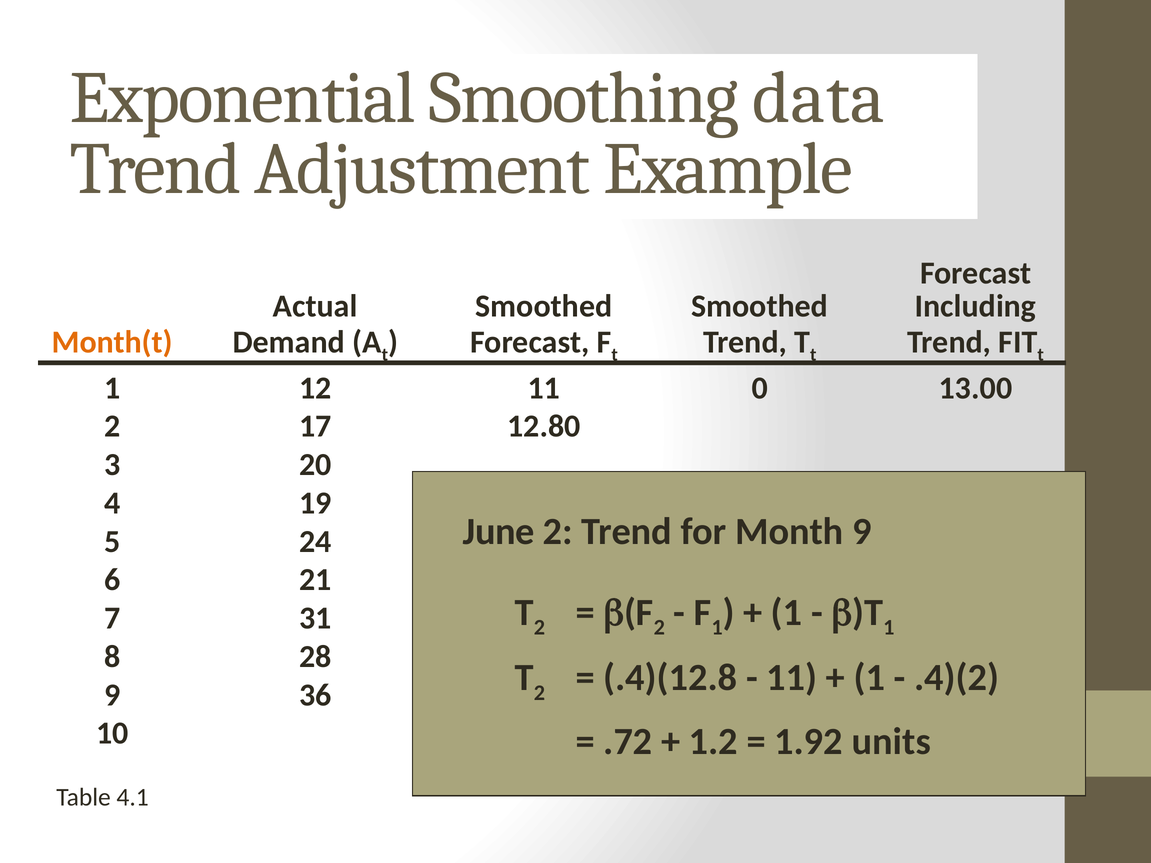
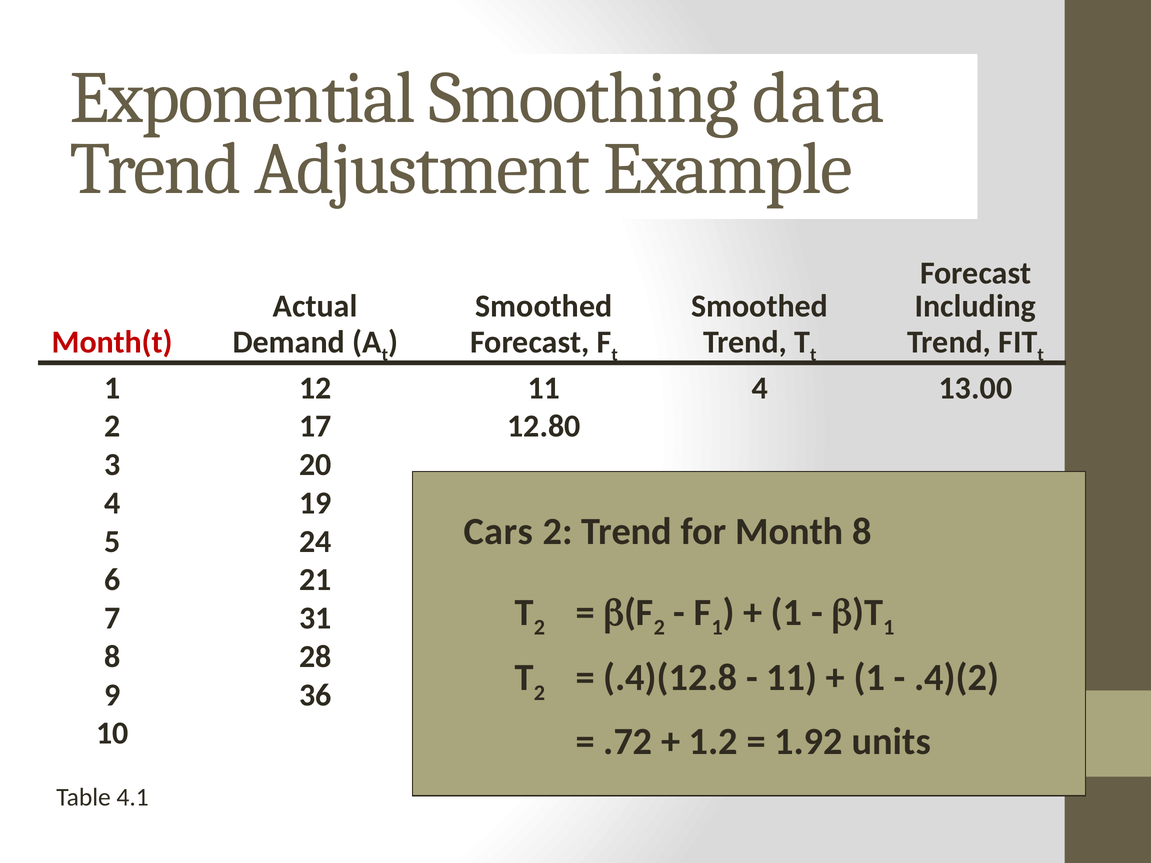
Month(t colour: orange -> red (112, 342)
11 0: 0 -> 4 (760, 388)
June: June -> Cars (498, 532)
Month 9: 9 -> 8 (862, 532)
